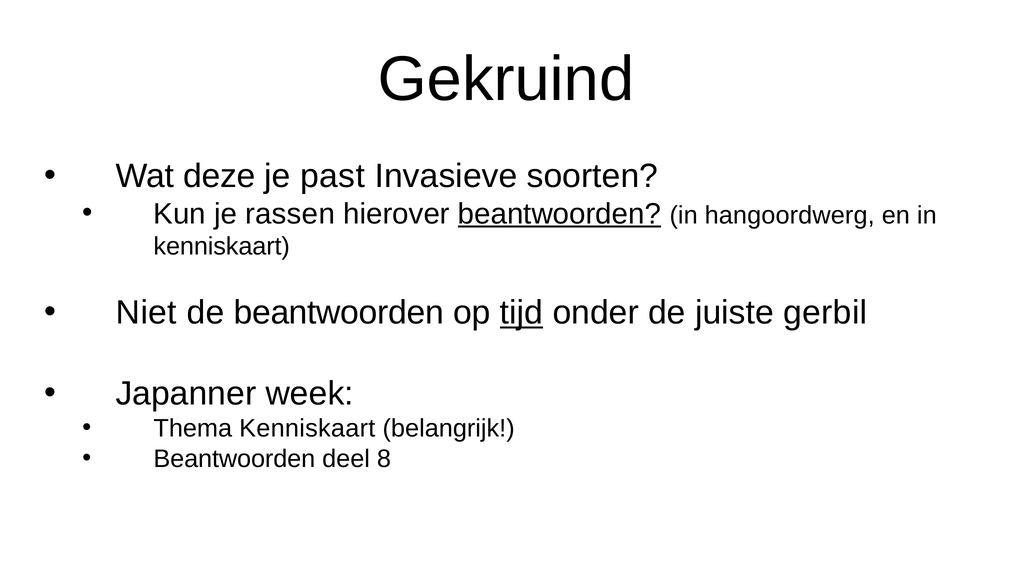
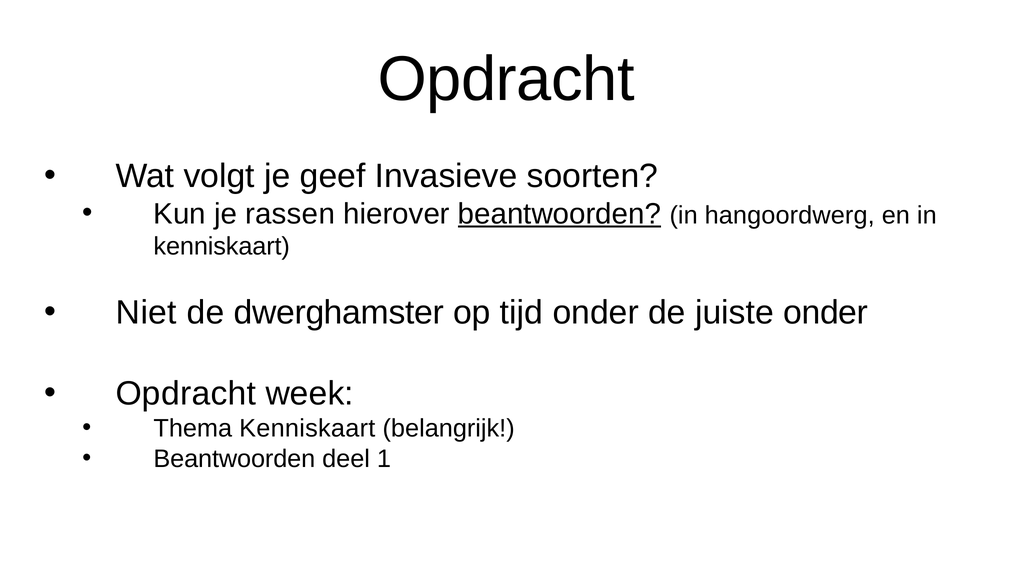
Gekruind: Gekruind -> Opdracht (506, 80)
deze: deze -> volgt (219, 176)
past: past -> geef (333, 176)
de beantwoorden: beantwoorden -> dwerghamster (339, 313)
tijd underline: present -> none (522, 313)
juiste gerbil: gerbil -> onder (826, 313)
Japanner: Japanner -> Opdracht (186, 394)
8: 8 -> 1 (384, 459)
